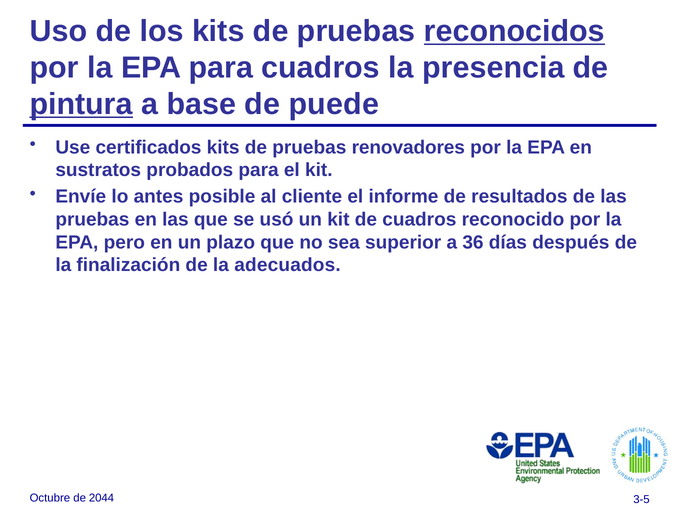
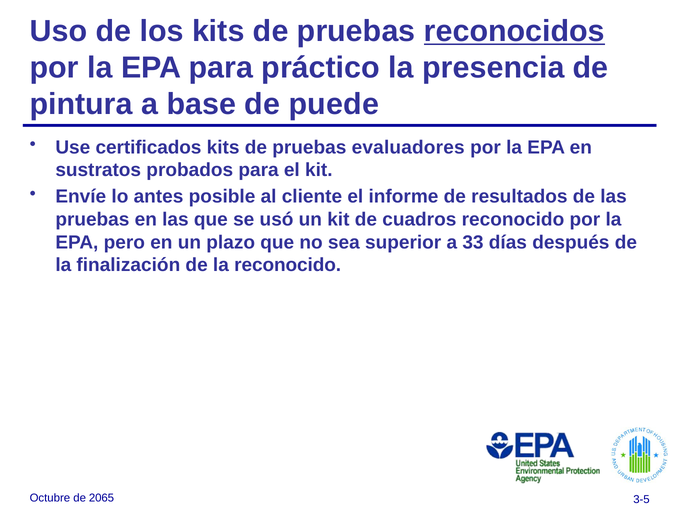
para cuadros: cuadros -> práctico (321, 68)
pintura underline: present -> none (81, 104)
renovadores: renovadores -> evaluadores (408, 147)
36: 36 -> 33 (473, 243)
la adecuados: adecuados -> reconocido (288, 265)
2044: 2044 -> 2065 (101, 499)
